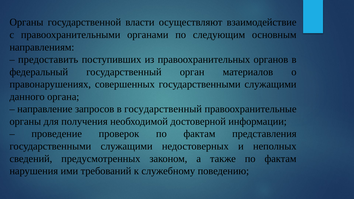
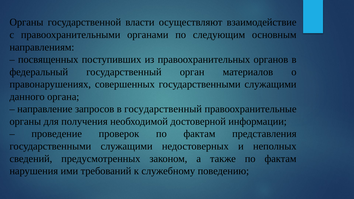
предоставить: предоставить -> посвященных (48, 60)
